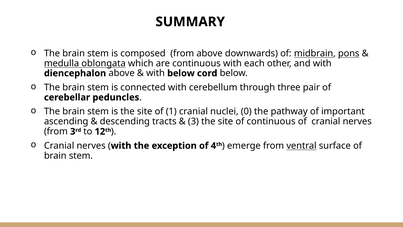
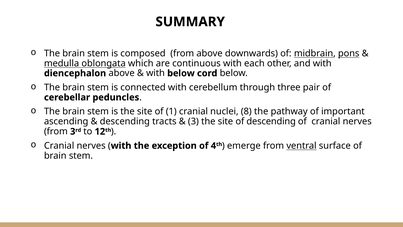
0: 0 -> 8 (246, 111)
of continuous: continuous -> descending (271, 121)
